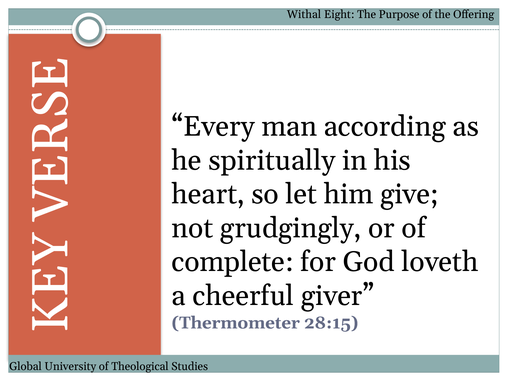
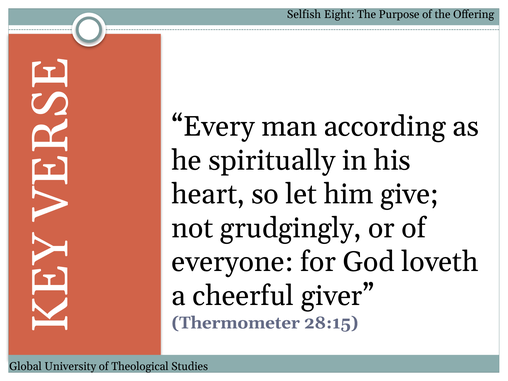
Withal: Withal -> Selfish (304, 14)
complete: complete -> everyone (232, 262)
